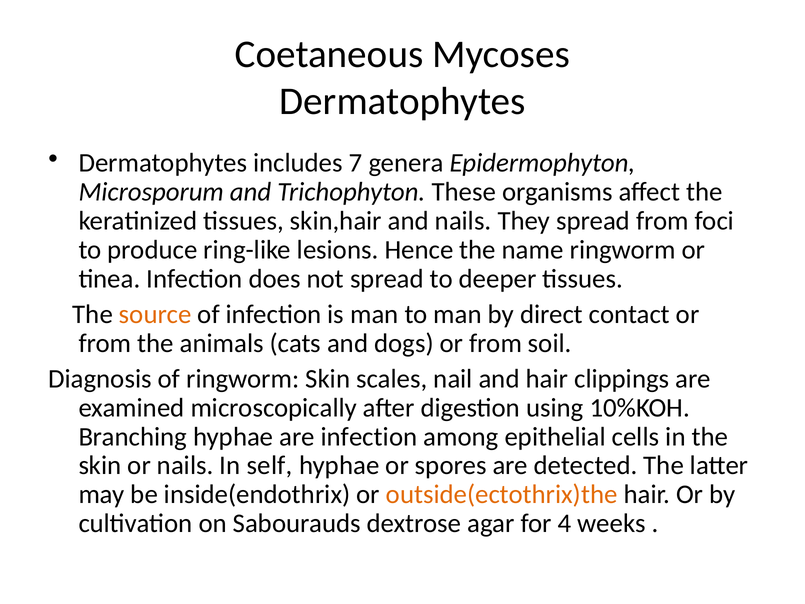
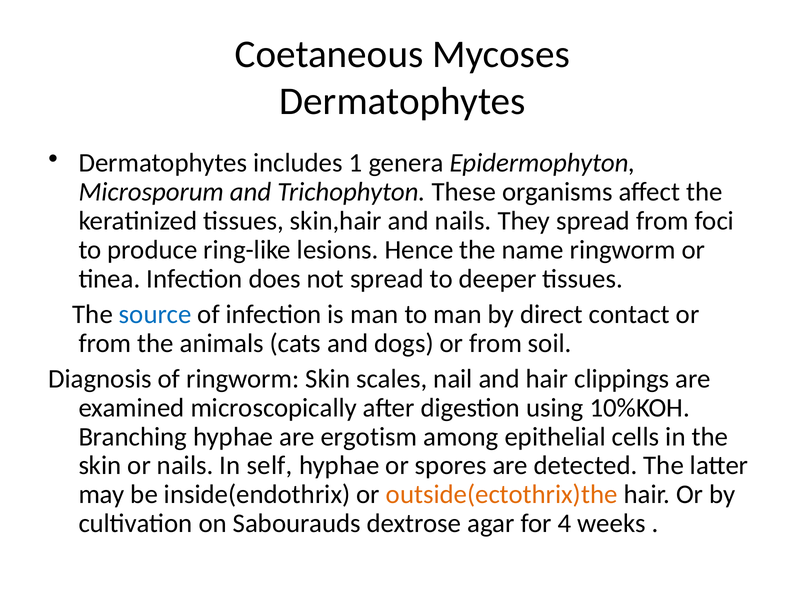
7: 7 -> 1 (356, 163)
source colour: orange -> blue (155, 314)
are infection: infection -> ergotism (369, 436)
